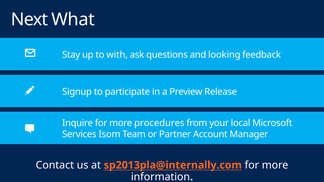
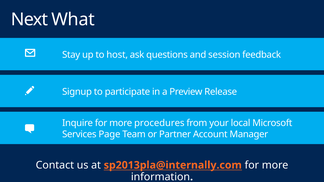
with: with -> host (117, 55)
looking: looking -> session (224, 55)
Isom: Isom -> Page (109, 134)
